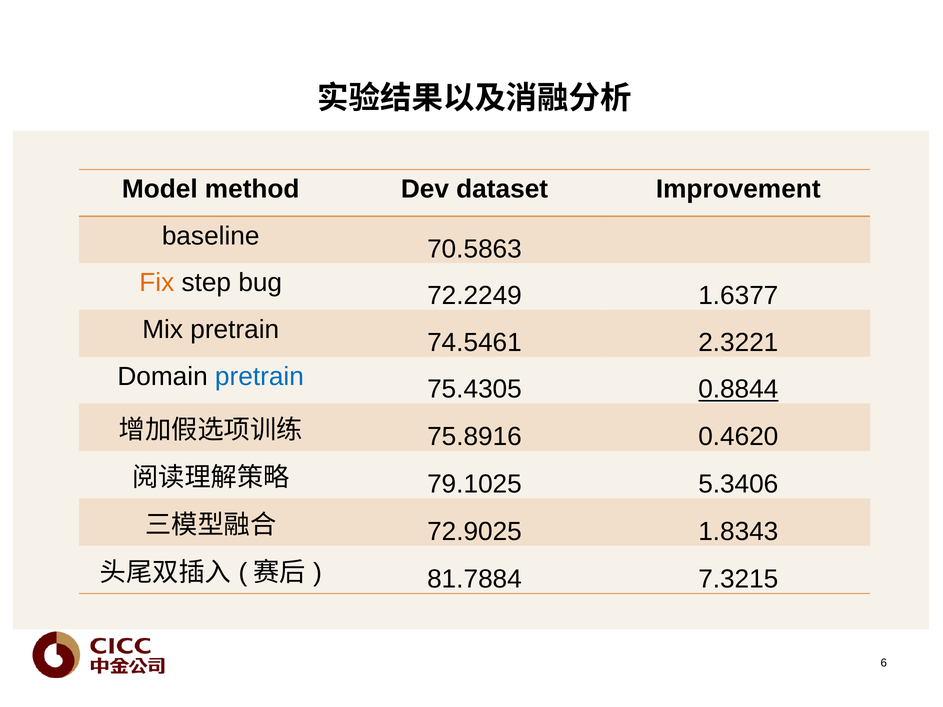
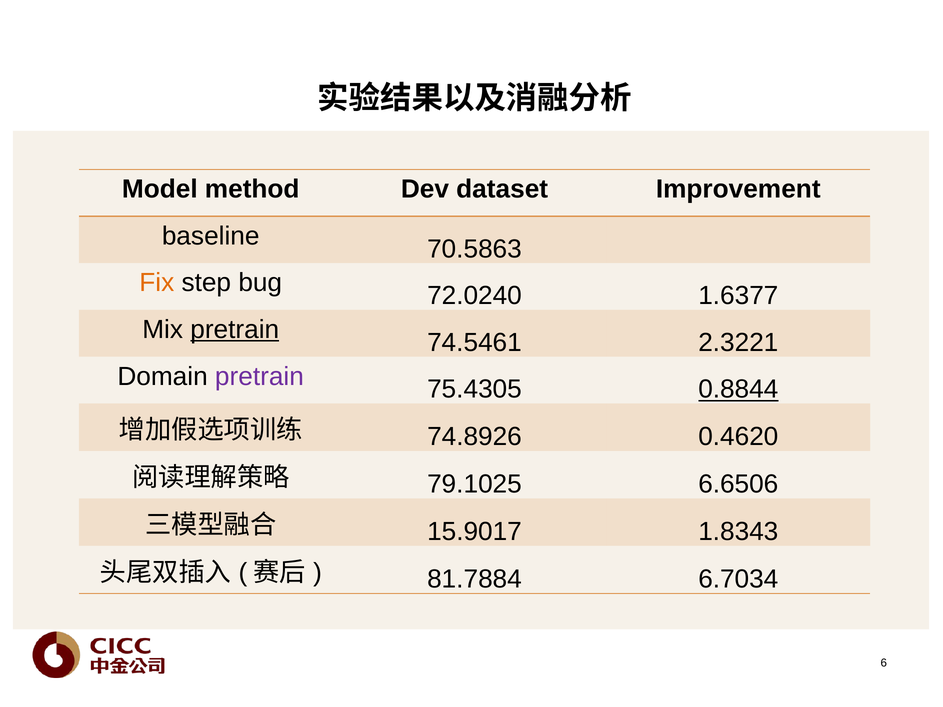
72.2249: 72.2249 -> 72.0240 (474, 296)
pretrain underline: none -> present (235, 330)
pretrain colour: blue -> purple (259, 377)
75.8916: 75.8916 -> 74.8926 (474, 437)
5.3406: 5.3406 -> 6.6506 (738, 484)
72.9025: 72.9025 -> 15.9017 (474, 532)
7.3215: 7.3215 -> 6.7034 (738, 579)
